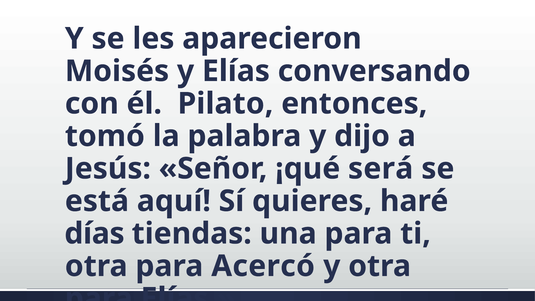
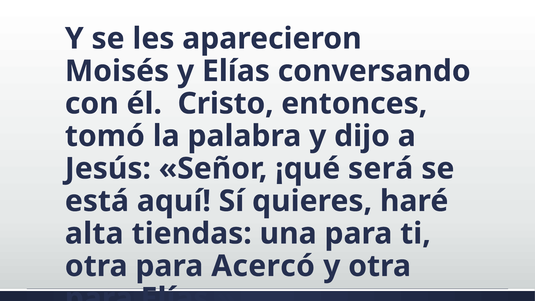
Pilato: Pilato -> Cristo (226, 104)
días: días -> alta (94, 234)
